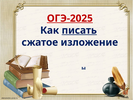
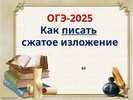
ОГЭ-2025 underline: present -> none (70, 18)
